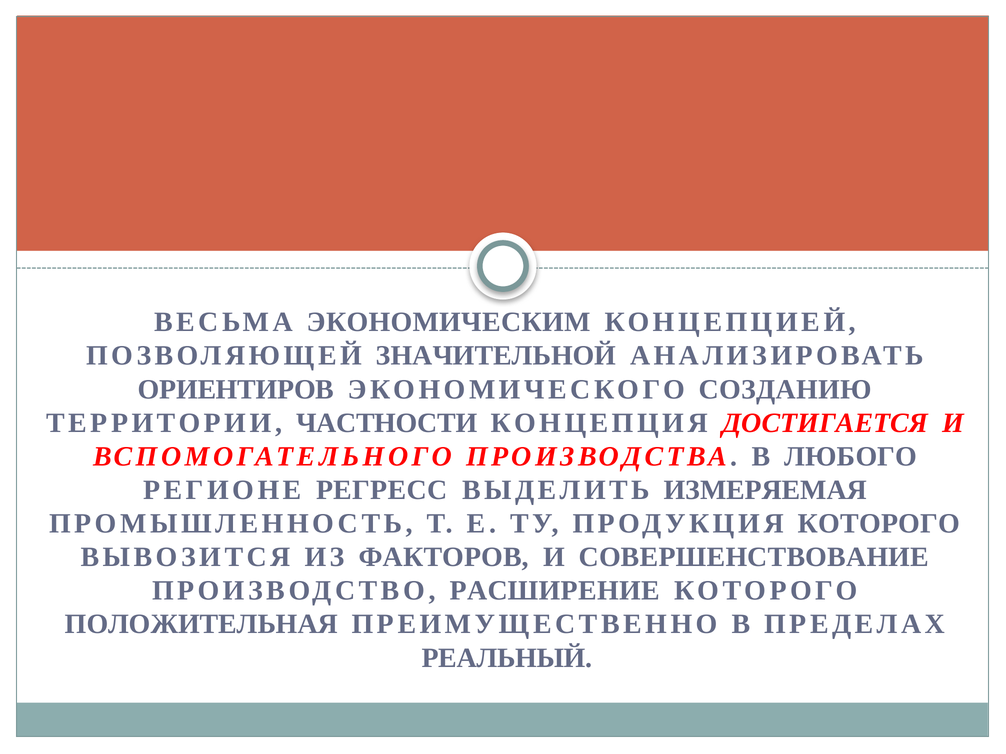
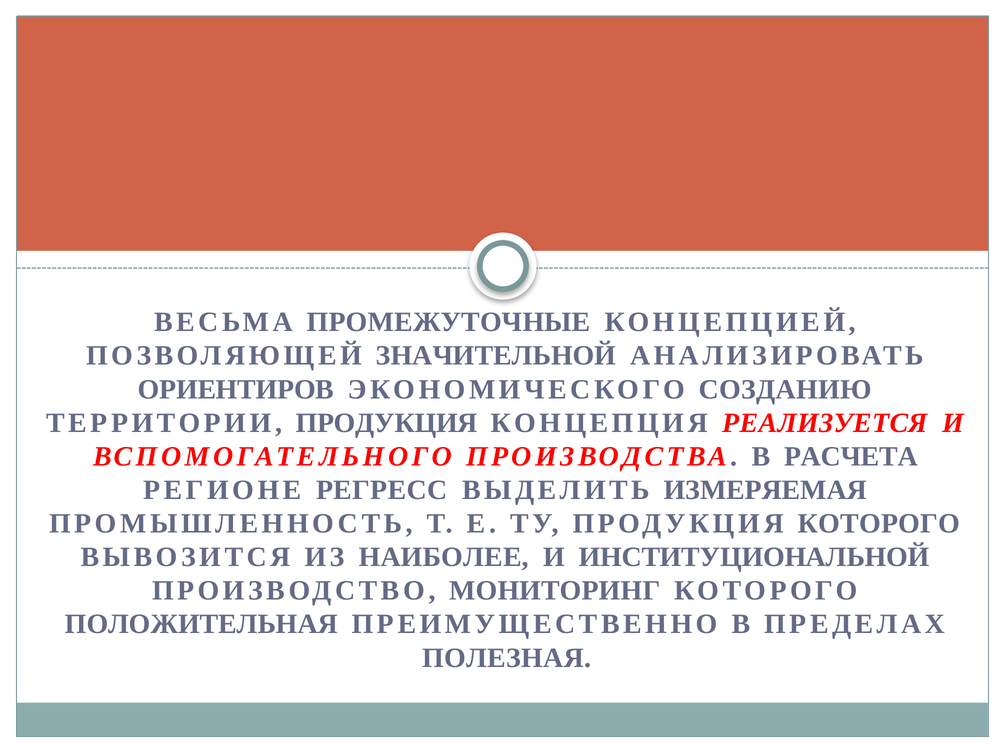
ЭКОНОМИЧЕСКИМ: ЭКОНОМИЧЕСКИМ -> ПРОМЕЖУТОЧНЫЕ (449, 322)
ТЕРРИТОРИИ ЧАСТНОСТИ: ЧАСТНОСТИ -> ПРОДУКЦИЯ (387, 423)
ДОСТИГАЕТСЯ: ДОСТИГАЕТСЯ -> РЕАЛИЗУЕТСЯ (825, 423)
ЛЮБОГО: ЛЮБОГО -> РАСЧЕТА (851, 457)
ФАКТОРОВ: ФАКТОРОВ -> НАИБОЛЕЕ (444, 557)
СОВЕРШЕНСТВОВАНИЕ: СОВЕРШЕНСТВОВАНИЕ -> ИНСТИТУЦИОНАЛЬНОЙ (754, 557)
РАСШИРЕНИЕ: РАСШИРЕНИЕ -> МОНИТОРИНГ (555, 591)
РЕАЛЬНЫЙ: РЕАЛЬНЫЙ -> ПОЛЕЗНАЯ (507, 658)
